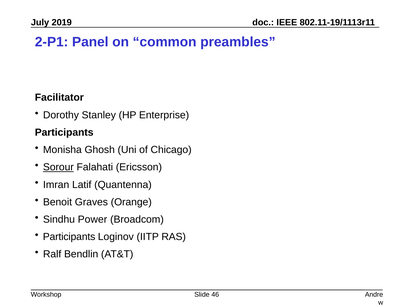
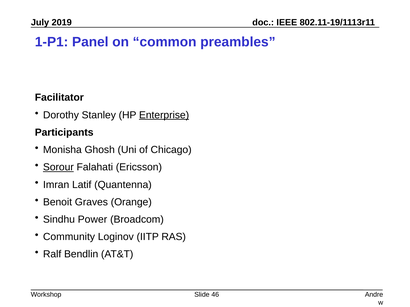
2-P1: 2-P1 -> 1-P1 (52, 42)
Enterprise underline: none -> present (164, 115)
Participants: Participants -> Community (69, 237)
